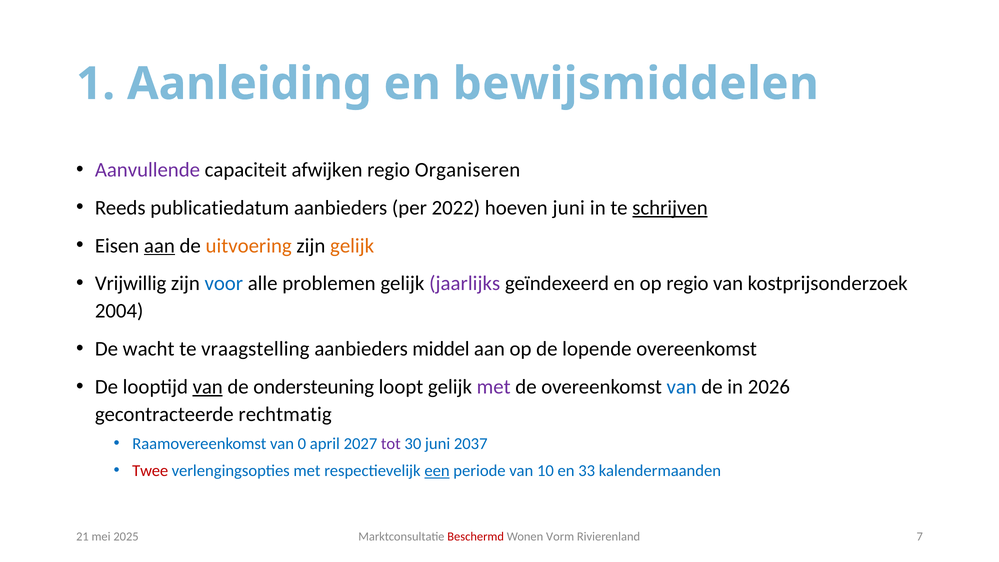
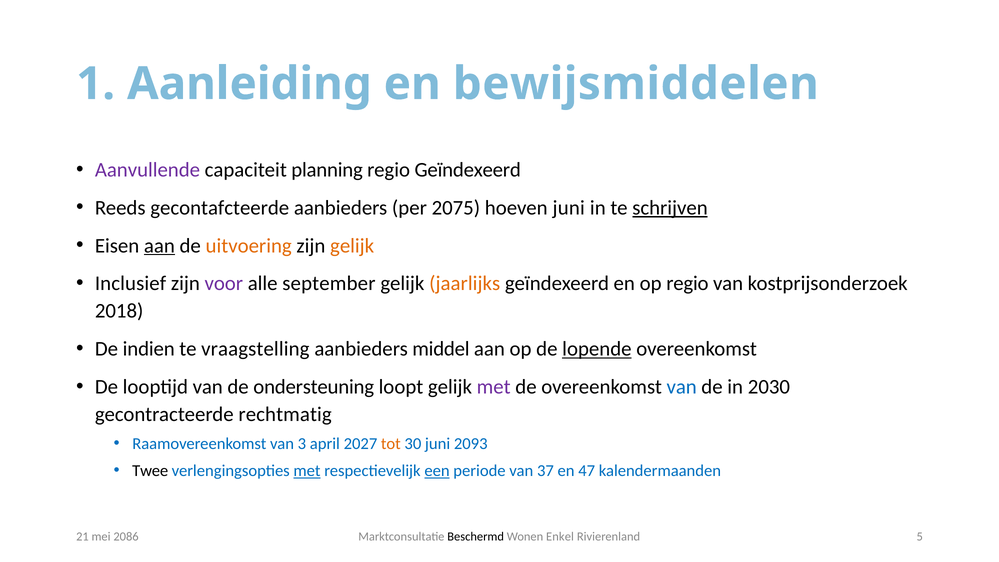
afwijken: afwijken -> planning (327, 170)
regio Organiseren: Organiseren -> Geïndexeerd (468, 170)
publicatiedatum: publicatiedatum -> gecontafcteerde (220, 208)
2022: 2022 -> 2075 (456, 208)
Vrijwillig: Vrijwillig -> Inclusief (131, 284)
voor colour: blue -> purple (224, 284)
problemen: problemen -> september (329, 284)
jaarlijks colour: purple -> orange (465, 284)
2004: 2004 -> 2018 (119, 311)
wacht: wacht -> indien (149, 349)
lopende underline: none -> present (597, 349)
van underline: present -> none (208, 387)
2026: 2026 -> 2030 (769, 387)
0: 0 -> 3 (302, 444)
tot colour: purple -> orange (391, 444)
2037: 2037 -> 2093 (471, 444)
Twee colour: red -> black (150, 471)
met underline: none -> present (307, 471)
10: 10 -> 37 (545, 471)
33: 33 -> 47 (587, 471)
Beschermd colour: red -> black (476, 537)
Vorm: Vorm -> Enkel (560, 537)
7: 7 -> 5 (920, 537)
2025: 2025 -> 2086 (126, 537)
